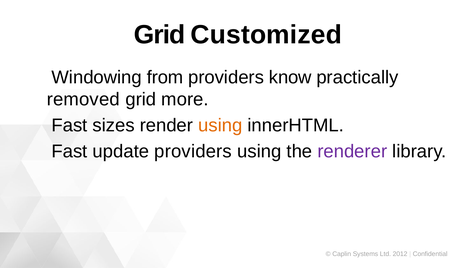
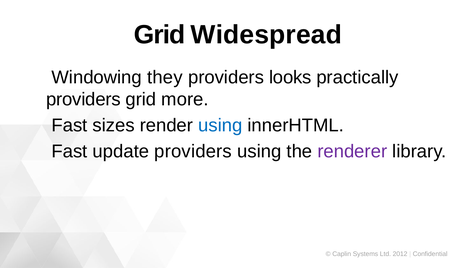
Customized: Customized -> Widespread (266, 35)
from: from -> they (165, 77)
know: know -> looks (290, 77)
removed: removed -> providers (83, 99)
using colour: orange -> blue (220, 125)
